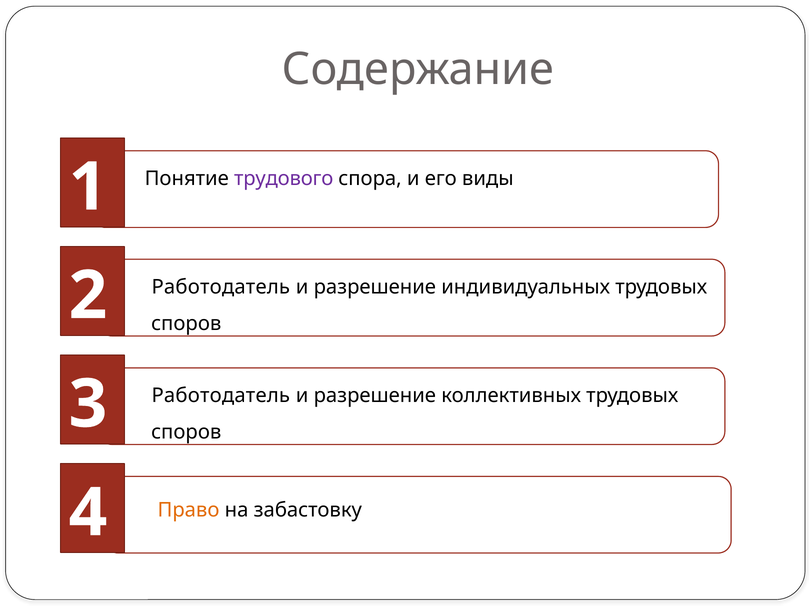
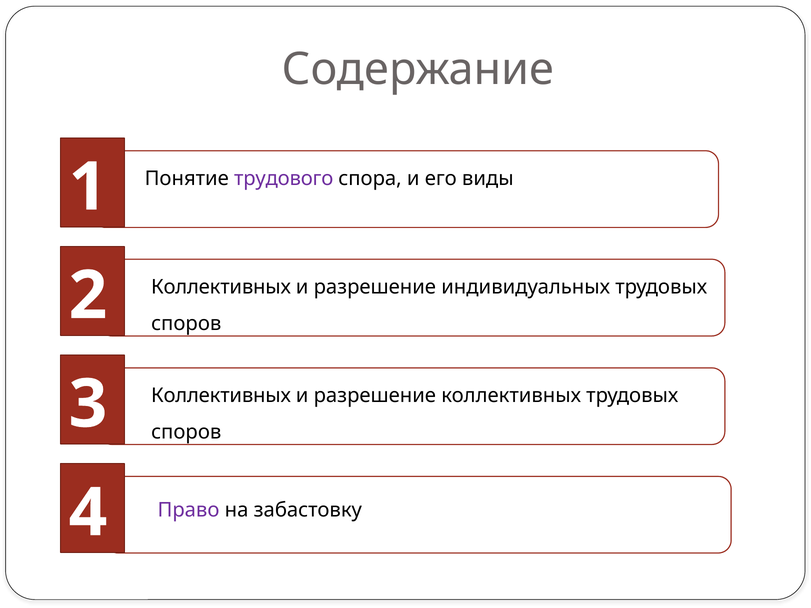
Работодатель: Работодатель -> Коллективных (221, 287)
Работодатель: Работодатель -> Коллективных (221, 396)
Право colour: orange -> purple (189, 510)
